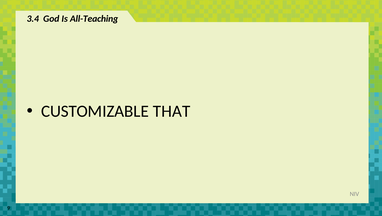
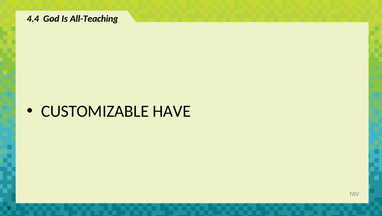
3.4: 3.4 -> 4.4 (33, 19)
THAT: THAT -> HAVE (172, 111)
